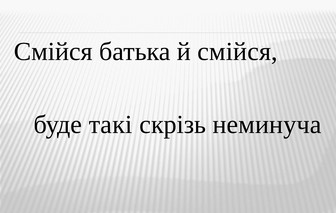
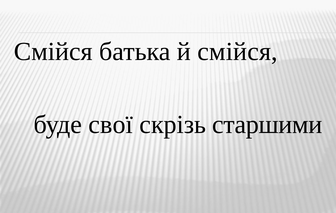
такі: такі -> свої (111, 125)
неминуча: неминуча -> старшими (267, 125)
